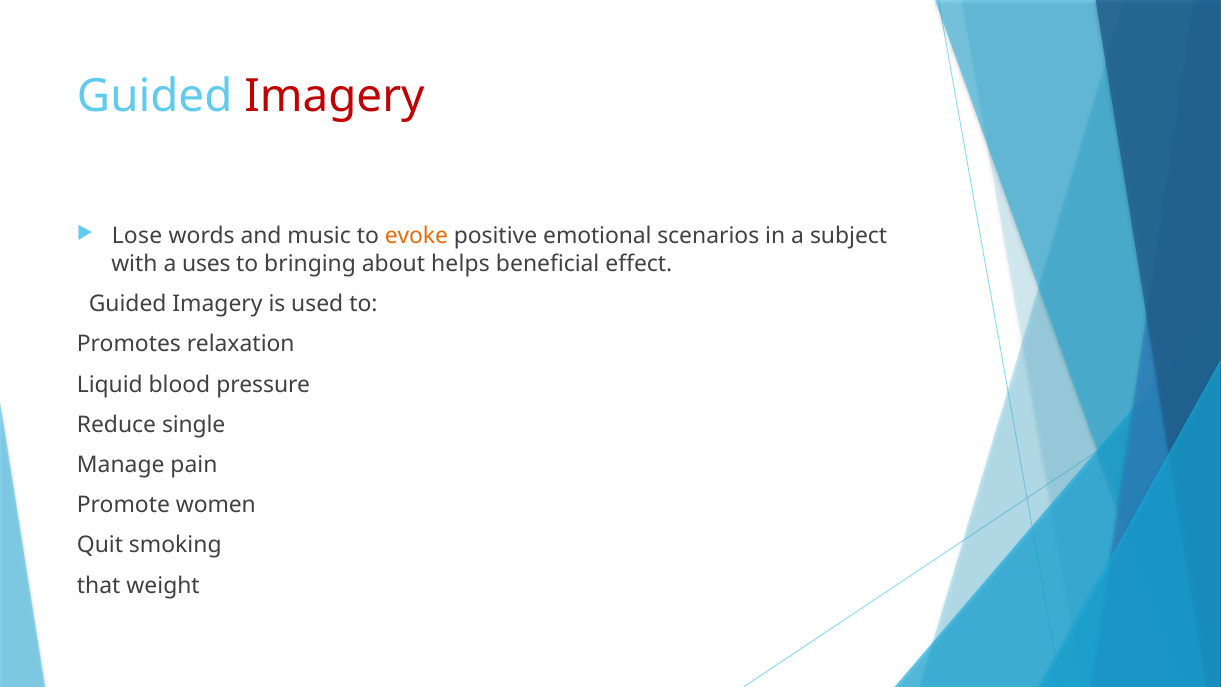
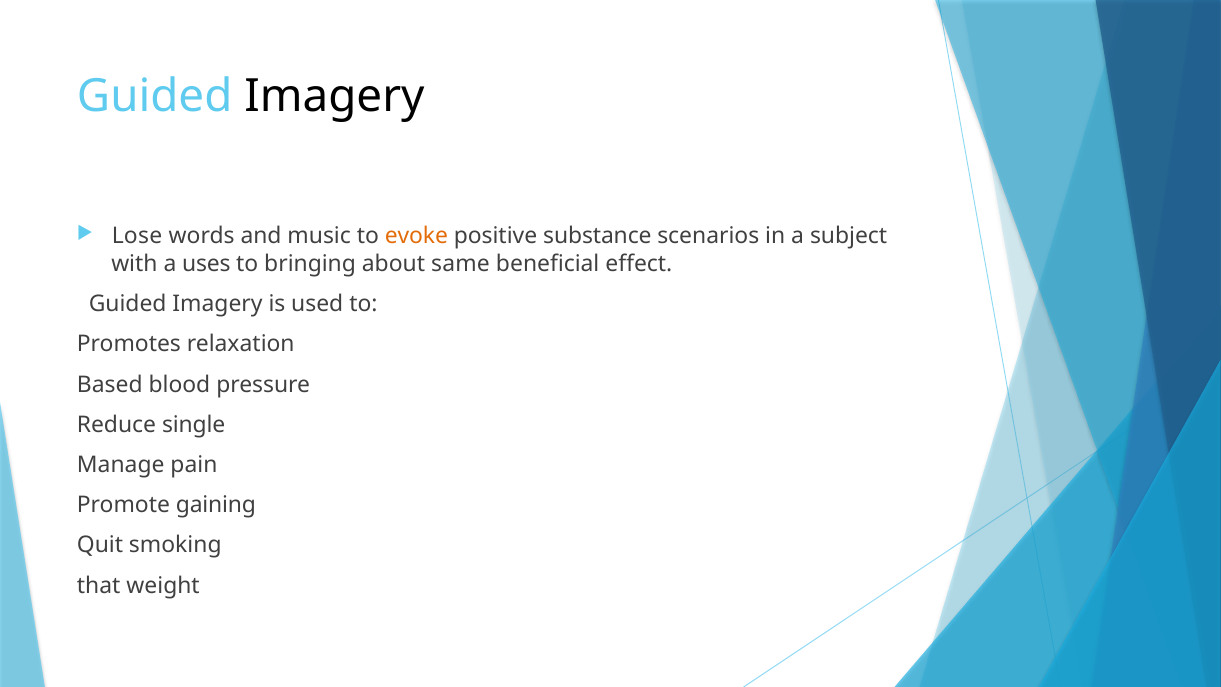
Imagery colour: red -> black (334, 96)
emotional: emotional -> substance (597, 236)
helps: helps -> same (460, 264)
Liquid: Liquid -> Based (110, 384)
women: women -> gaining (216, 505)
